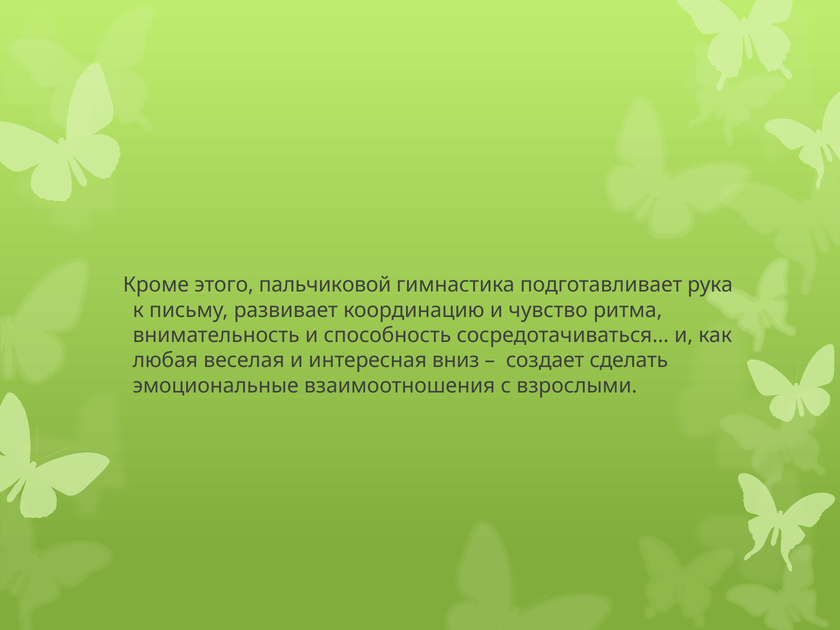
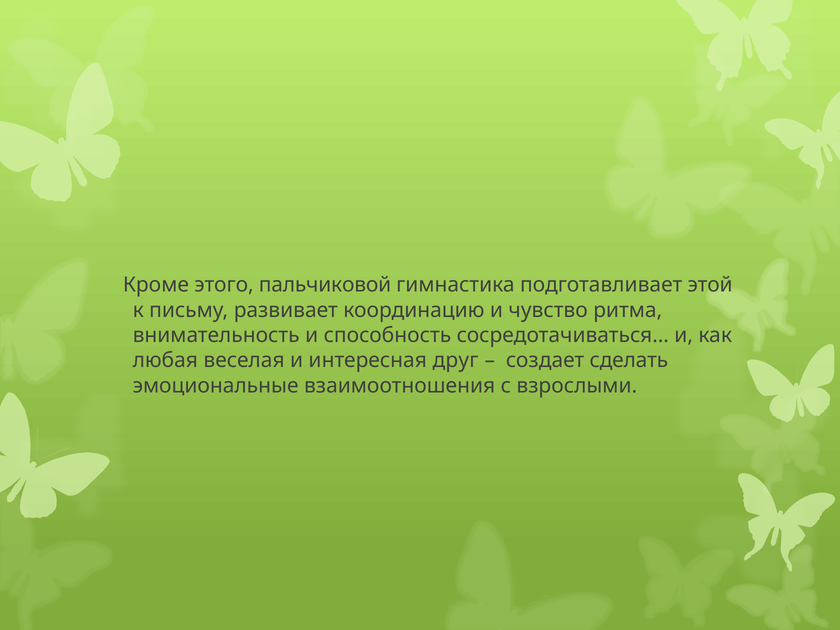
рука: рука -> этой (710, 285)
вниз: вниз -> друг (456, 361)
